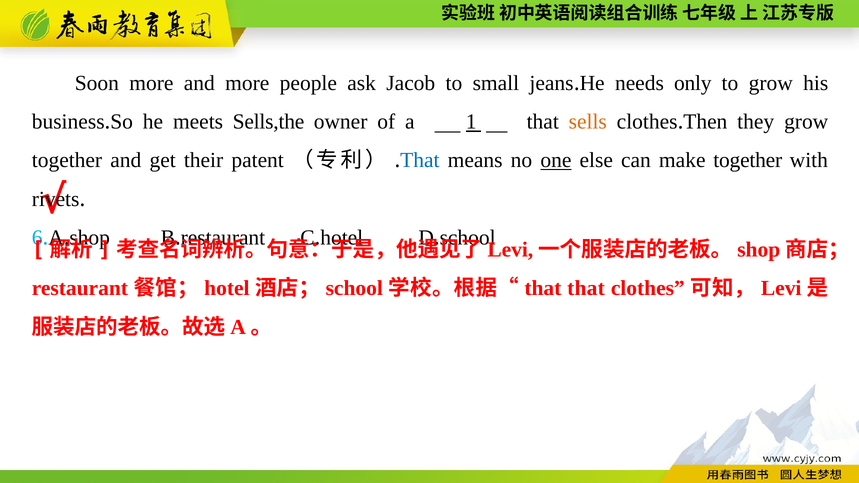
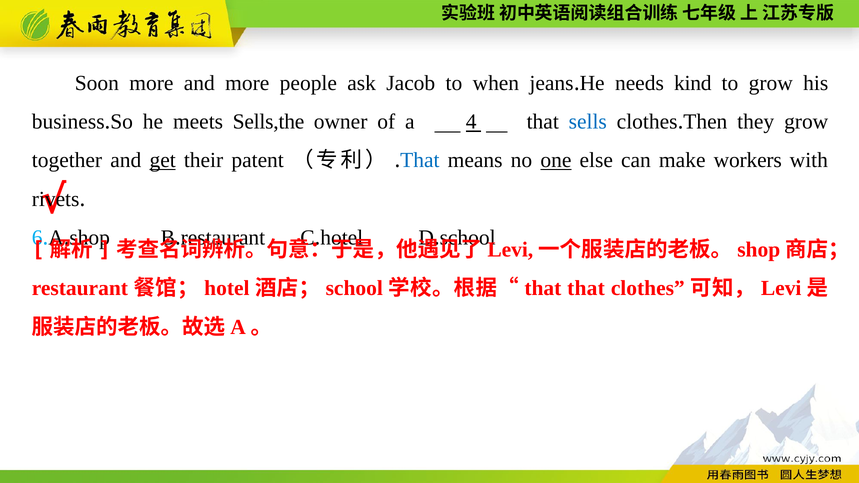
small: small -> when (496, 83)
only: only -> kind (693, 83)
1: 1 -> 4 (471, 122)
sells colour: orange -> blue (588, 122)
get underline: none -> present (163, 160)
make together: together -> workers (748, 160)
